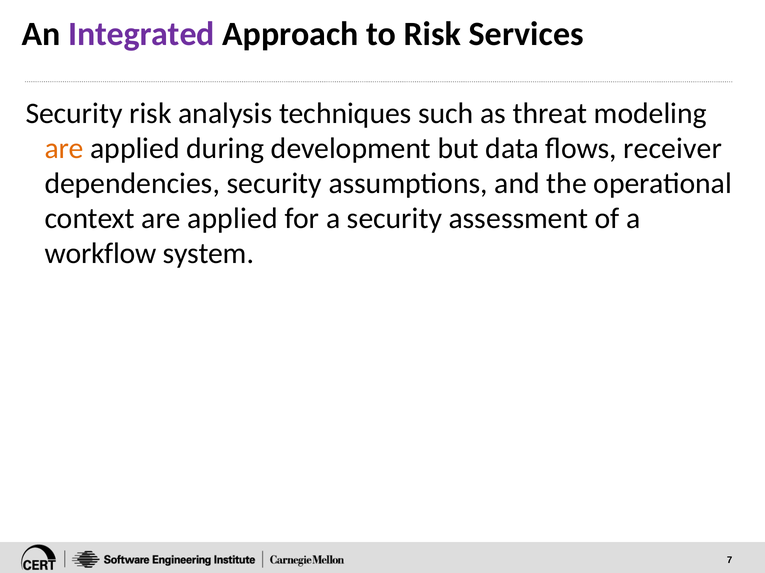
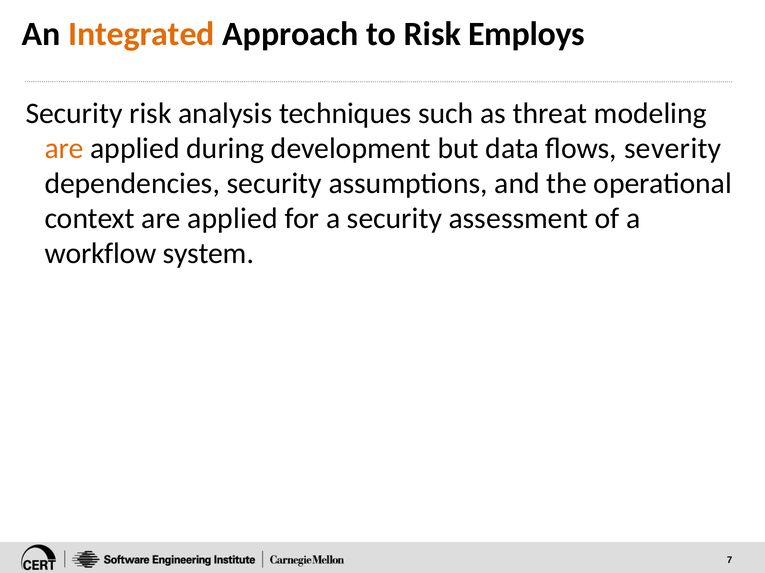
Integrated colour: purple -> orange (141, 34)
Services: Services -> Employs (527, 34)
receiver: receiver -> severity (673, 149)
